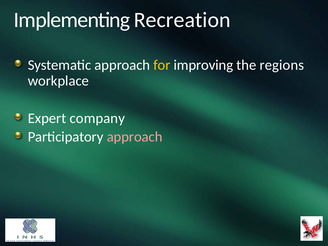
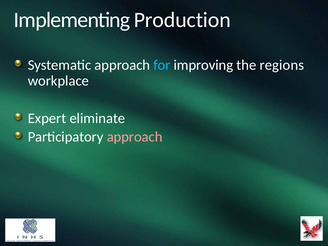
Recreation: Recreation -> Production (182, 20)
for colour: yellow -> light blue (162, 65)
company: company -> eliminate (97, 118)
